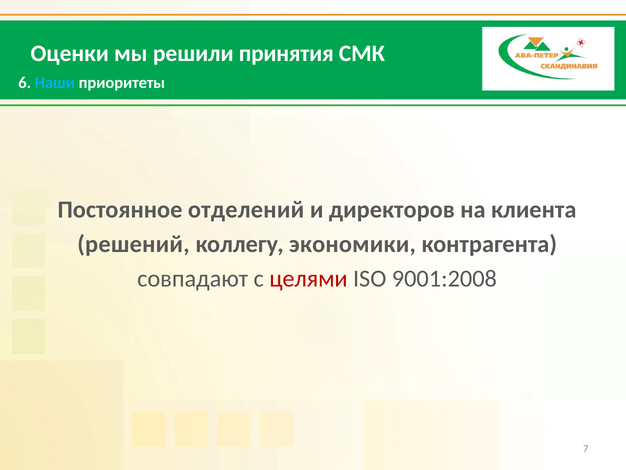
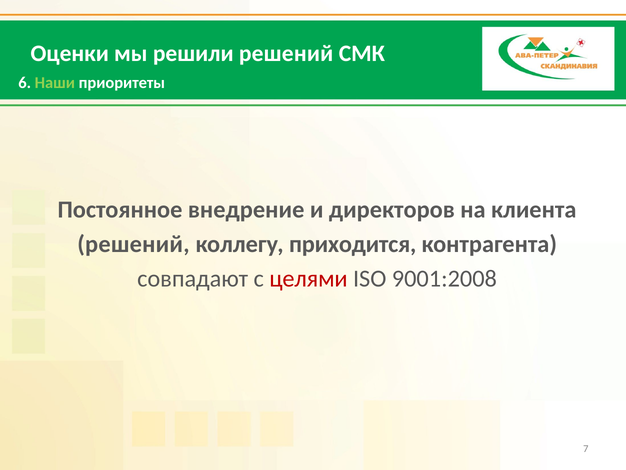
решили принятия: принятия -> решений (286, 54)
Наши colour: light blue -> light green (55, 83)
отделений: отделений -> внедрение (246, 210)
экономики: экономики -> приходится (353, 244)
